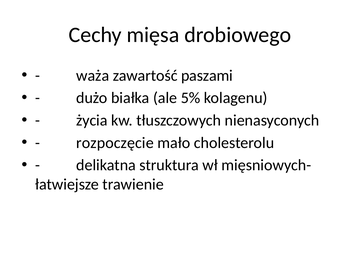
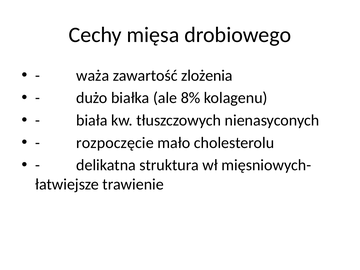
paszami: paszami -> zlożenia (207, 76)
5%: 5% -> 8% (191, 98)
życia: życia -> biała (92, 120)
